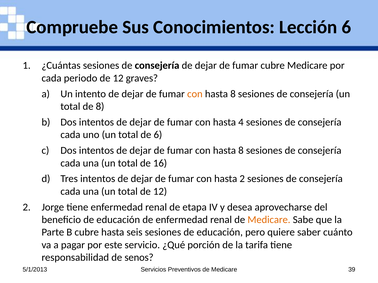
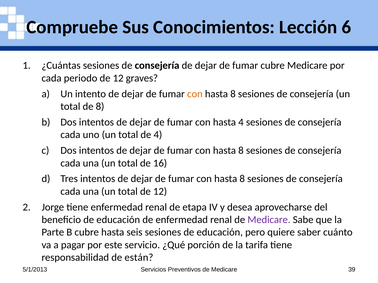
de 6: 6 -> 4 (158, 135)
2: 2 -> 8 (242, 179)
Medicare colour: orange -> purple (269, 220)
senos: senos -> están (139, 258)
